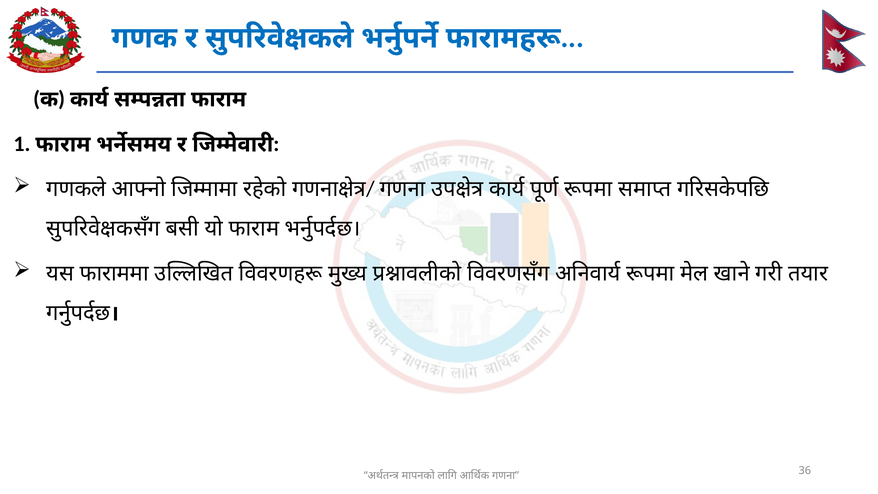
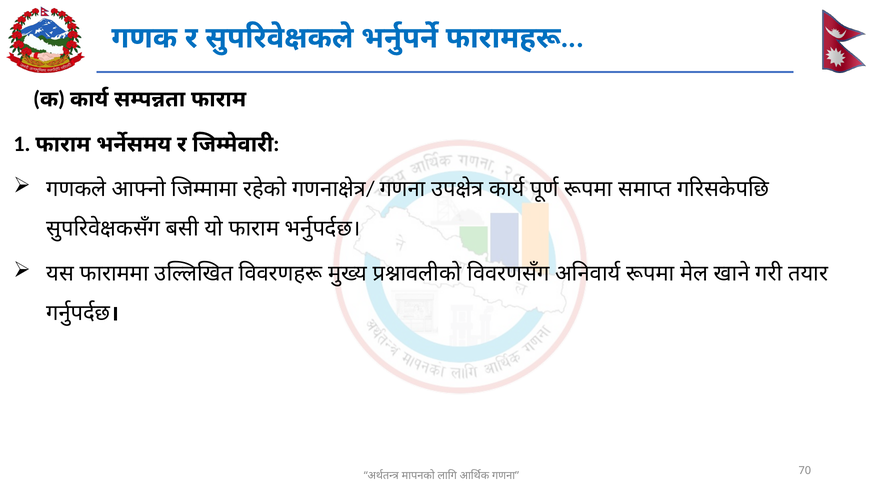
36: 36 -> 70 (805, 471)
